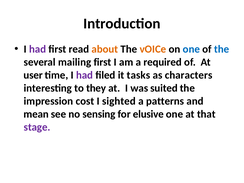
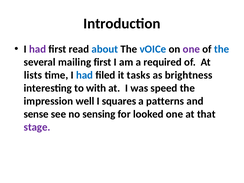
about colour: orange -> blue (105, 49)
vOICe colour: orange -> blue (153, 49)
one colour: blue -> purple (191, 49)
user: user -> lists (33, 75)
had colour: purple -> blue (84, 75)
characters: characters -> brightness (189, 75)
they: they -> with (96, 88)
suited: suited -> speed (164, 88)
cost: cost -> well (85, 101)
sighted: sighted -> squares (119, 101)
mean: mean -> sense (36, 114)
elusive: elusive -> looked (148, 114)
